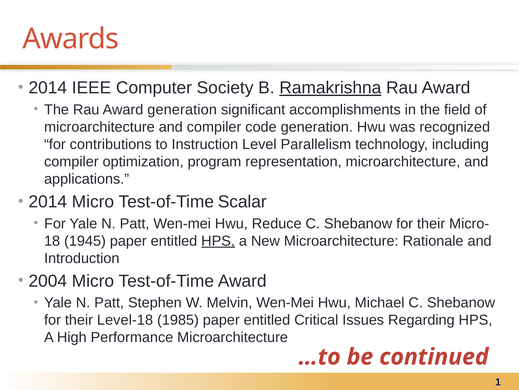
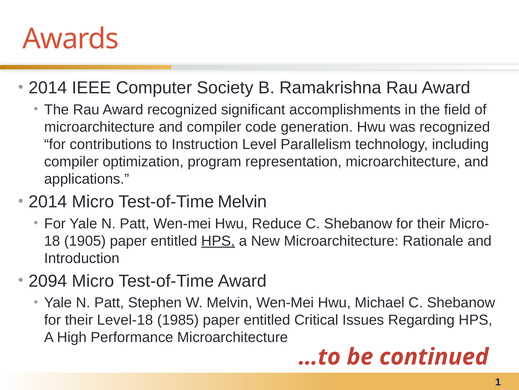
Ramakrishna underline: present -> none (330, 88)
Award generation: generation -> recognized (182, 109)
Test-of-Time Scalar: Scalar -> Melvin (242, 201)
1945: 1945 -> 1905 (85, 240)
2004: 2004 -> 2094 (48, 281)
